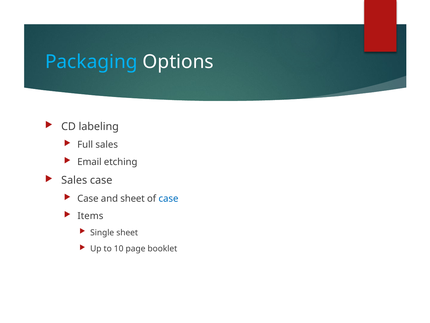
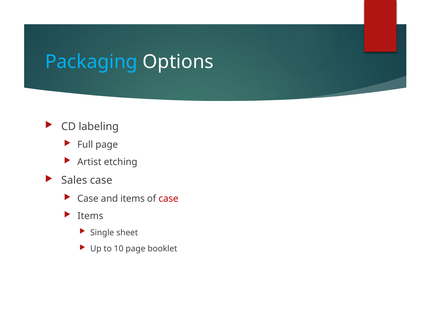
Full sales: sales -> page (107, 144)
Email: Email -> Artist (89, 162)
and sheet: sheet -> items (133, 198)
case colour: blue -> red (168, 198)
